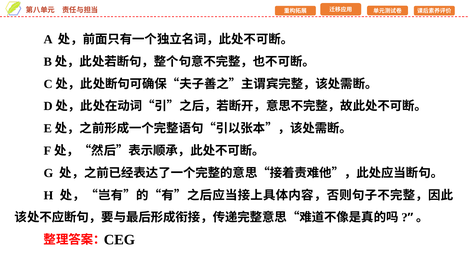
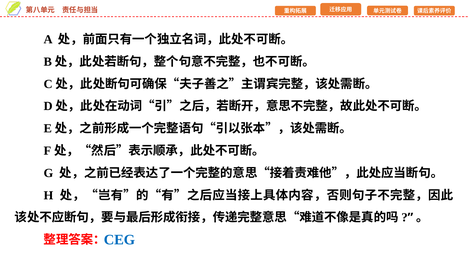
CEG colour: black -> blue (119, 240)
